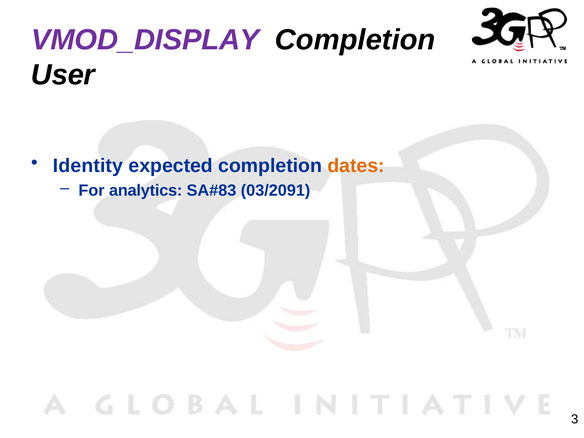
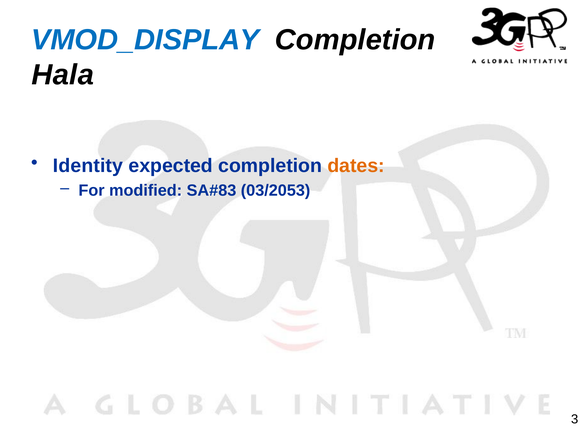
VMOD_DISPLAY colour: purple -> blue (145, 40)
User: User -> Hala (63, 75)
analytics: analytics -> modified (146, 190)
03/2091: 03/2091 -> 03/2053 (276, 190)
